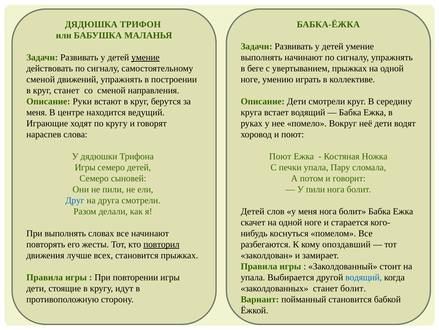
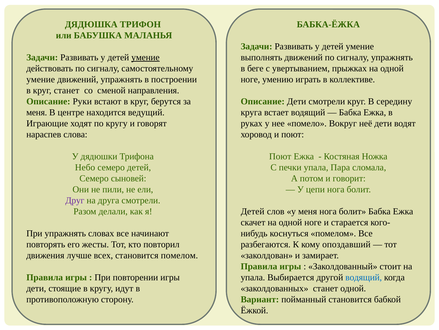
выполнять начинают: начинают -> движений (304, 57)
сменой: сменой -> умение (41, 79)
Игры: Игры -> Небо (85, 167)
Пару: Пару -> Пара (340, 167)
У пили: пили -> цепи (315, 189)
Друг colour: blue -> purple (75, 200)
При выполнять: выполнять -> упражнять (65, 233)
повторил underline: present -> none (161, 244)
становится прыжках: прыжках -> помелом (179, 255)
станет болит: болит -> одной (353, 288)
